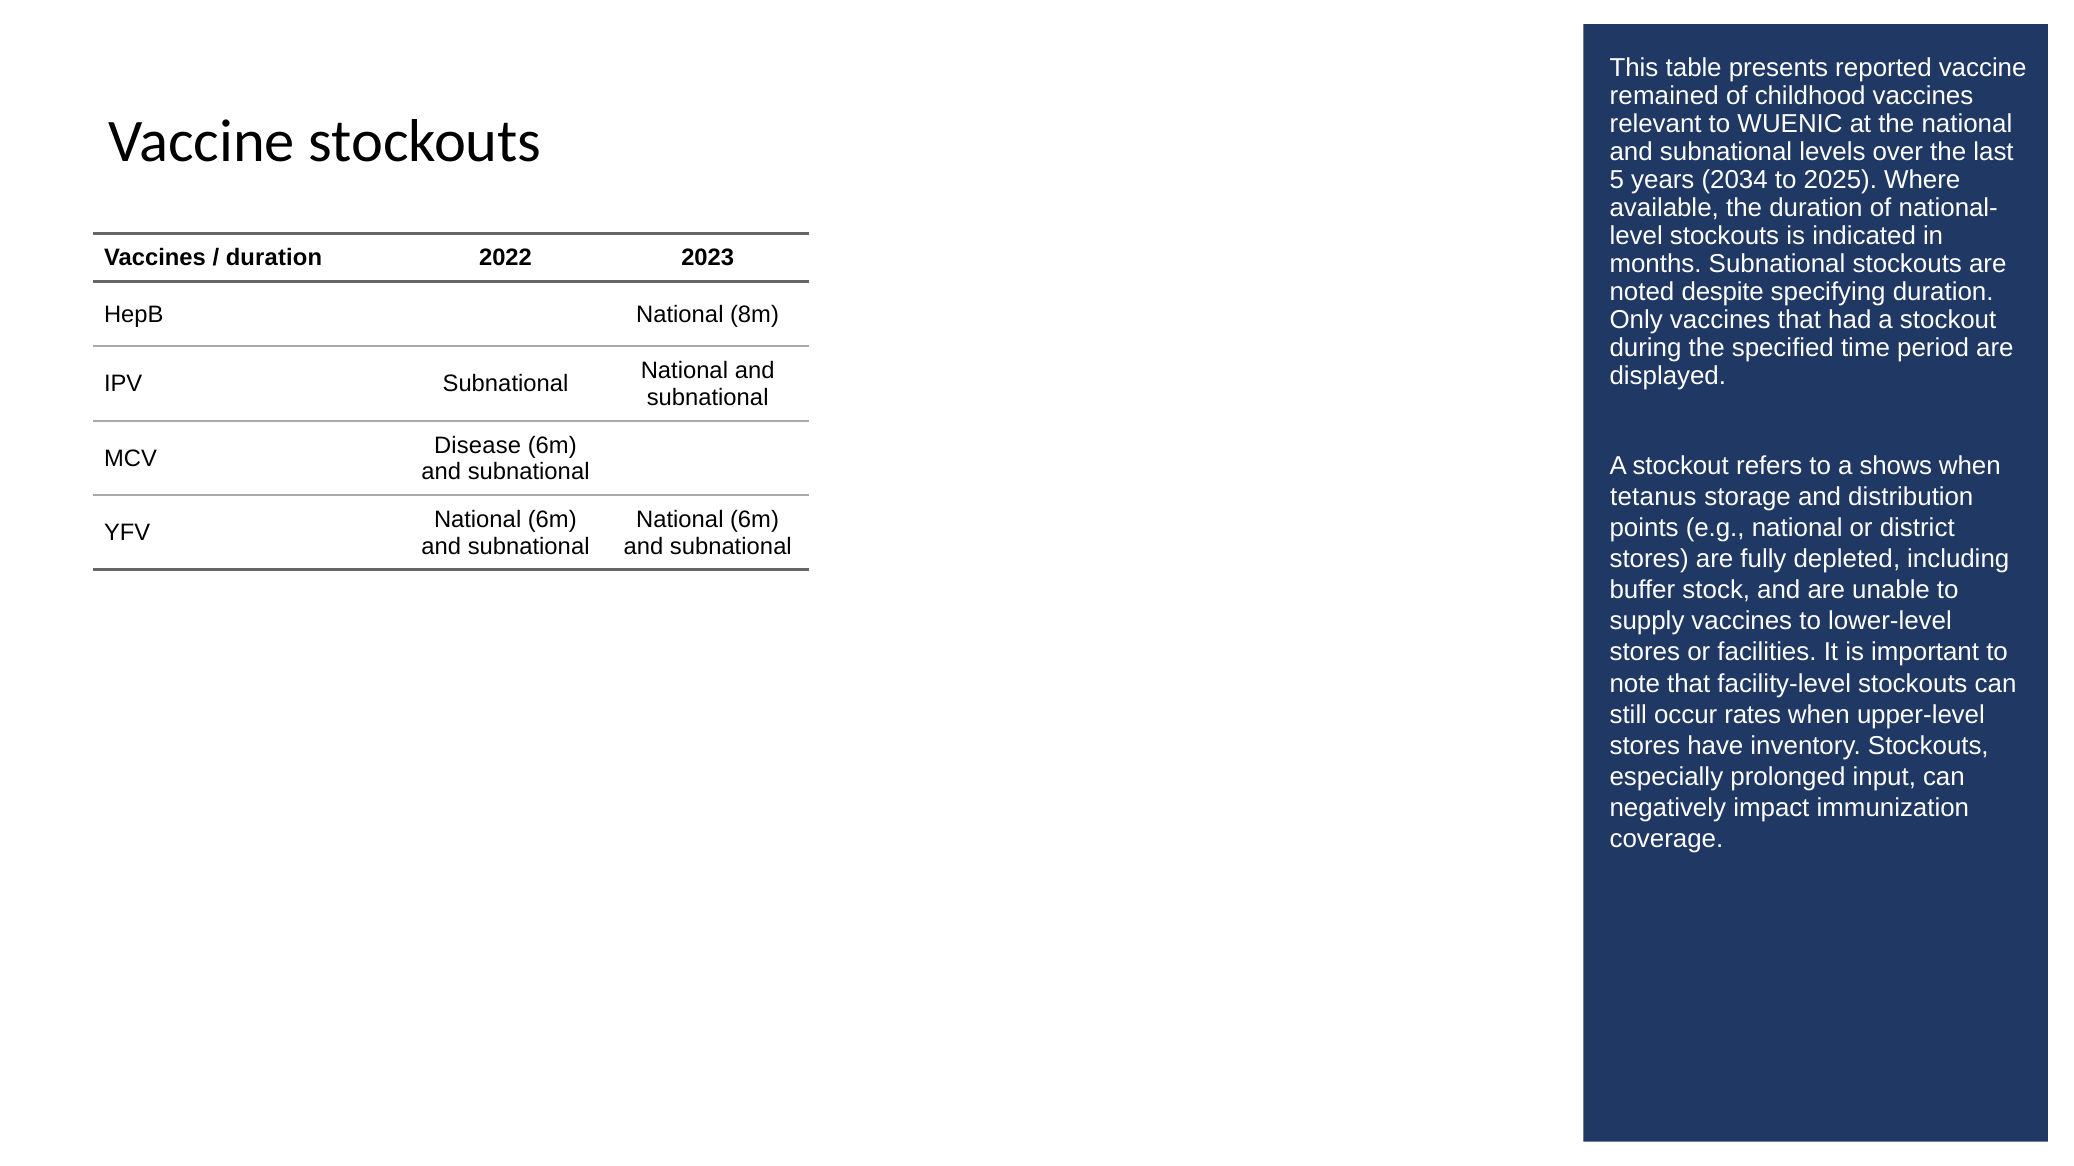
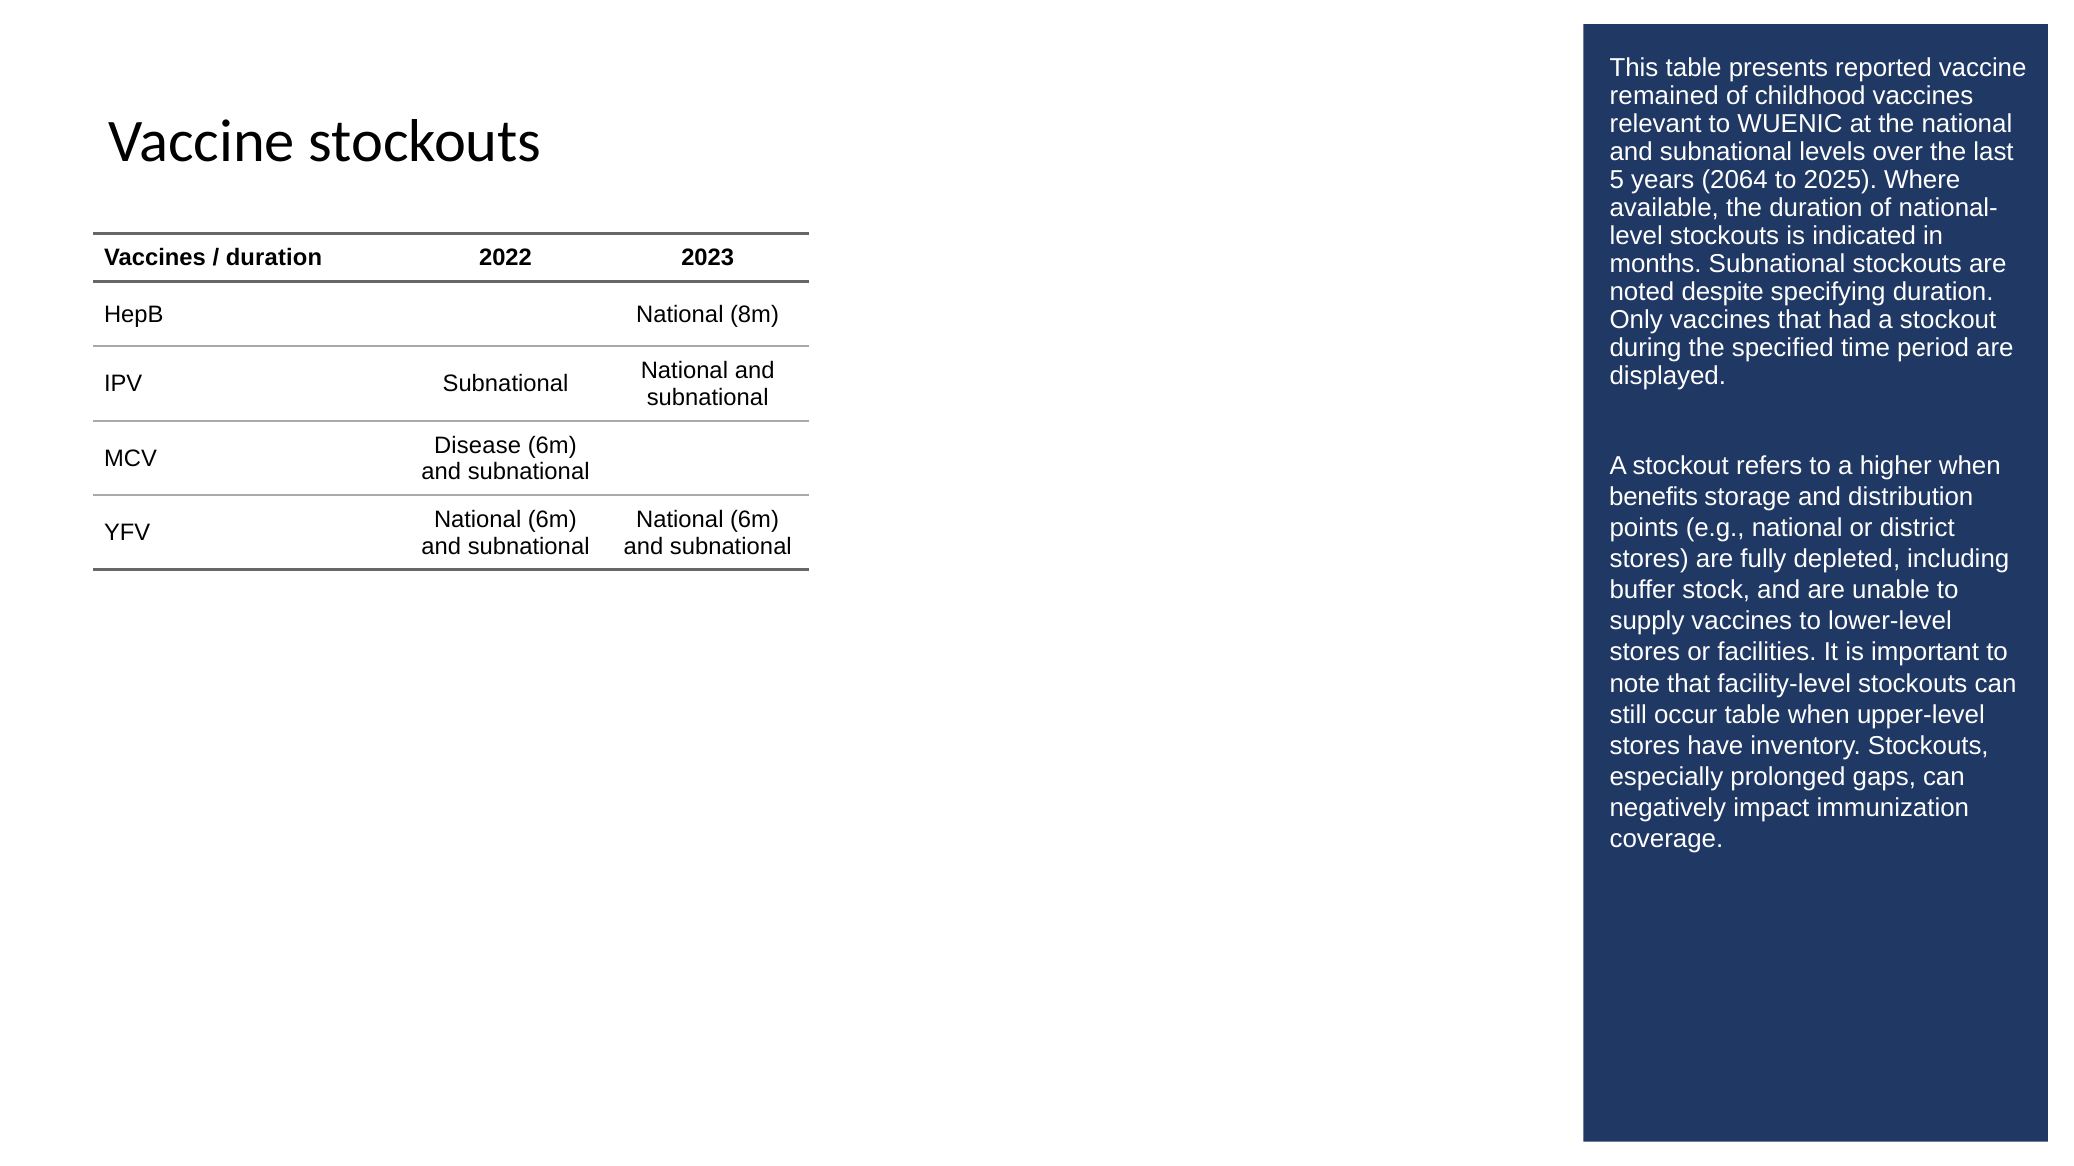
2034: 2034 -> 2064 (1735, 180)
shows: shows -> higher (1896, 466)
tetanus: tetanus -> benefits (1654, 497)
occur rates: rates -> table (1753, 715)
input: input -> gaps (1884, 777)
